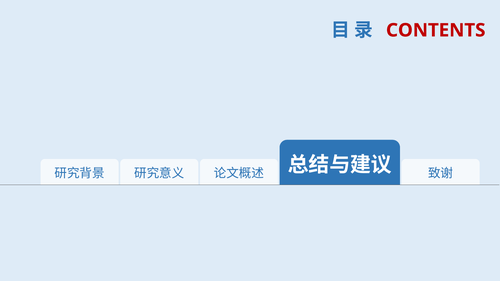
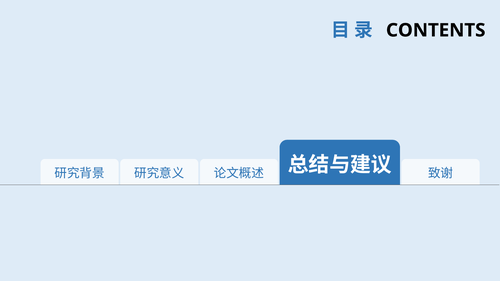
CONTENTS colour: red -> black (436, 30)
